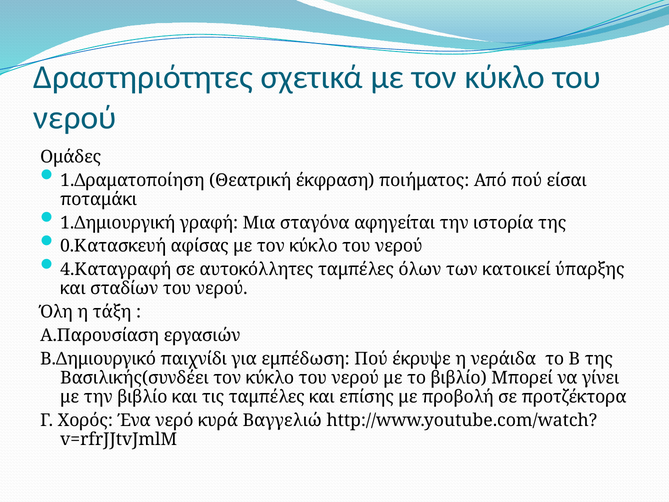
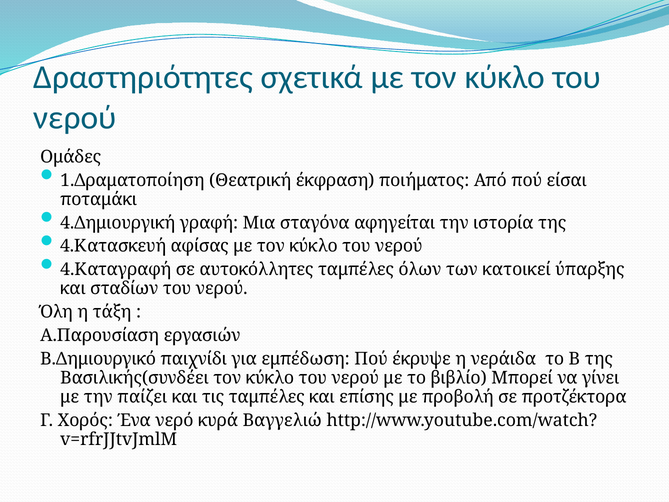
1.Δημιουργική: 1.Δημιουργική -> 4.Δημιουργική (118, 223)
0.Κατασκευή: 0.Κατασκευή -> 4.Κατασκευή (113, 246)
την βιβλίο: βιβλίο -> παίζει (142, 397)
